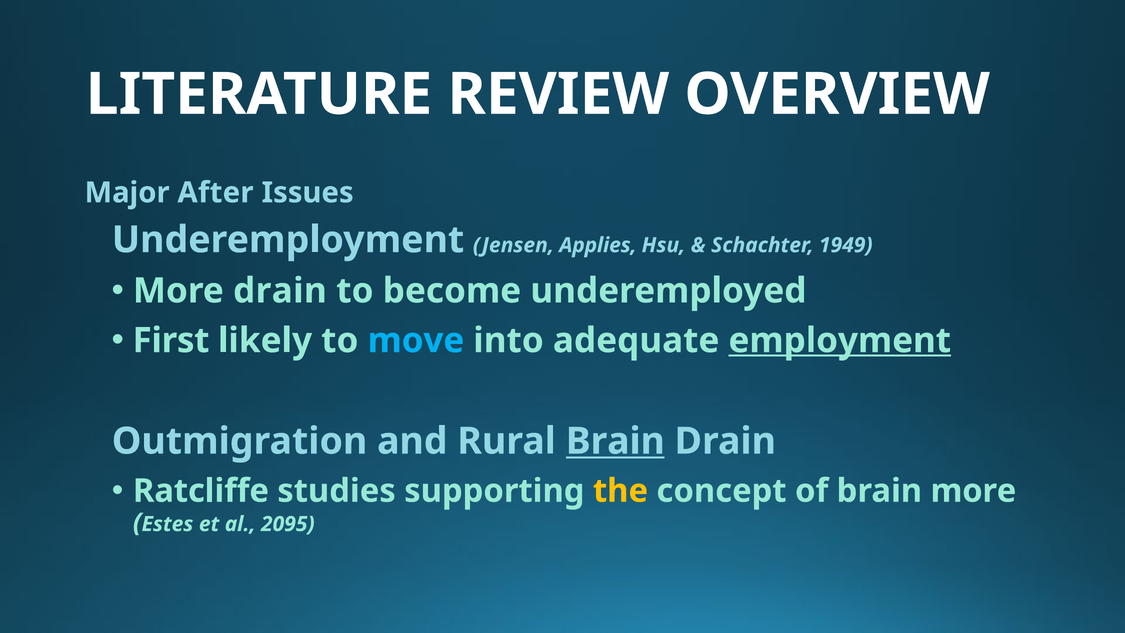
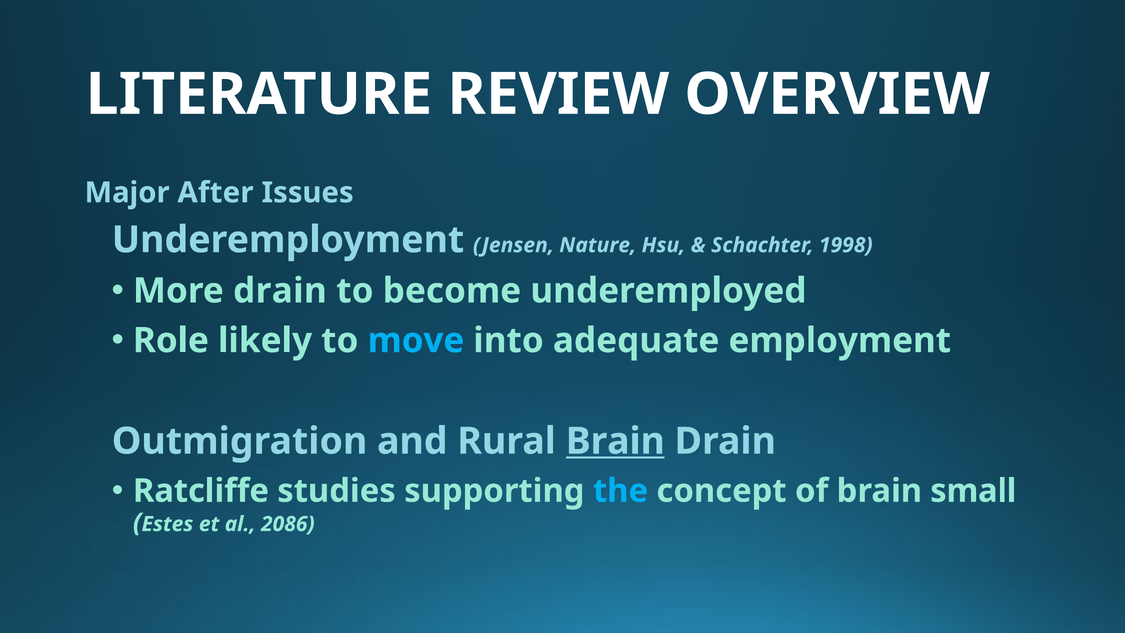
Applies: Applies -> Nature (598, 245)
1949: 1949 -> 1998 (846, 245)
First: First -> Role (171, 340)
employment underline: present -> none (840, 340)
the colour: yellow -> light blue (621, 491)
brain more: more -> small (973, 491)
2095: 2095 -> 2086 (288, 524)
